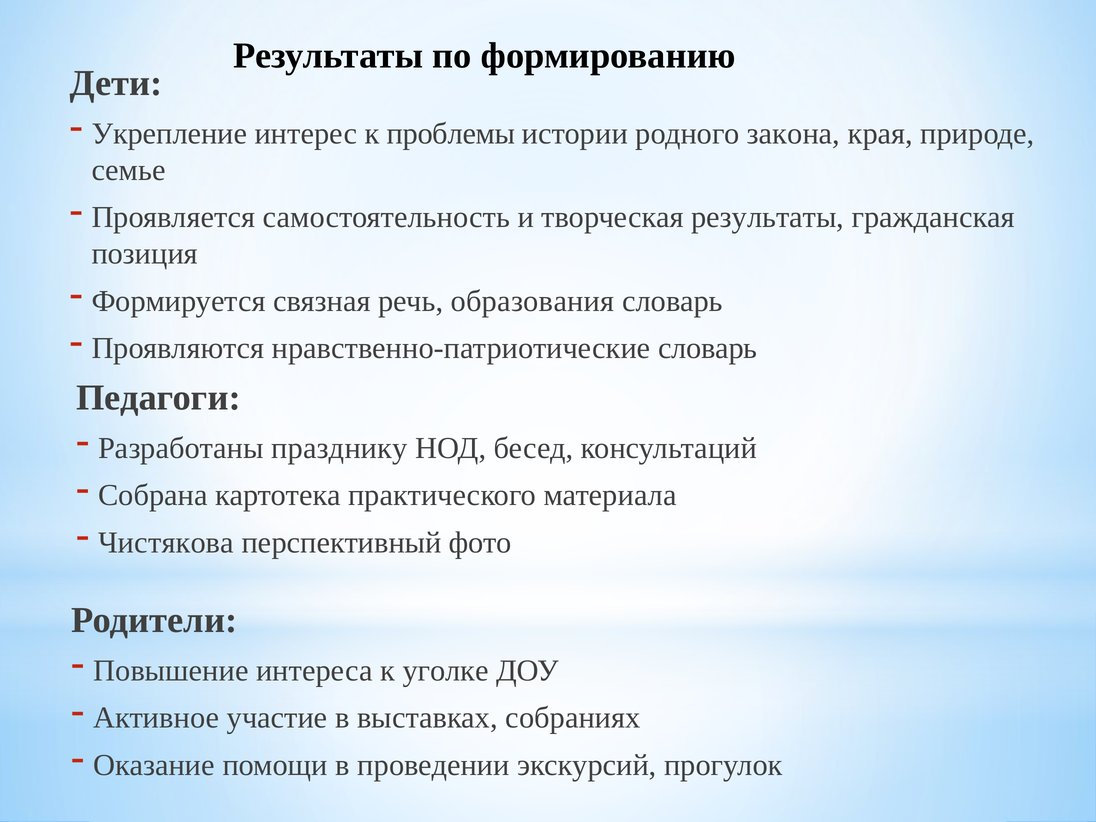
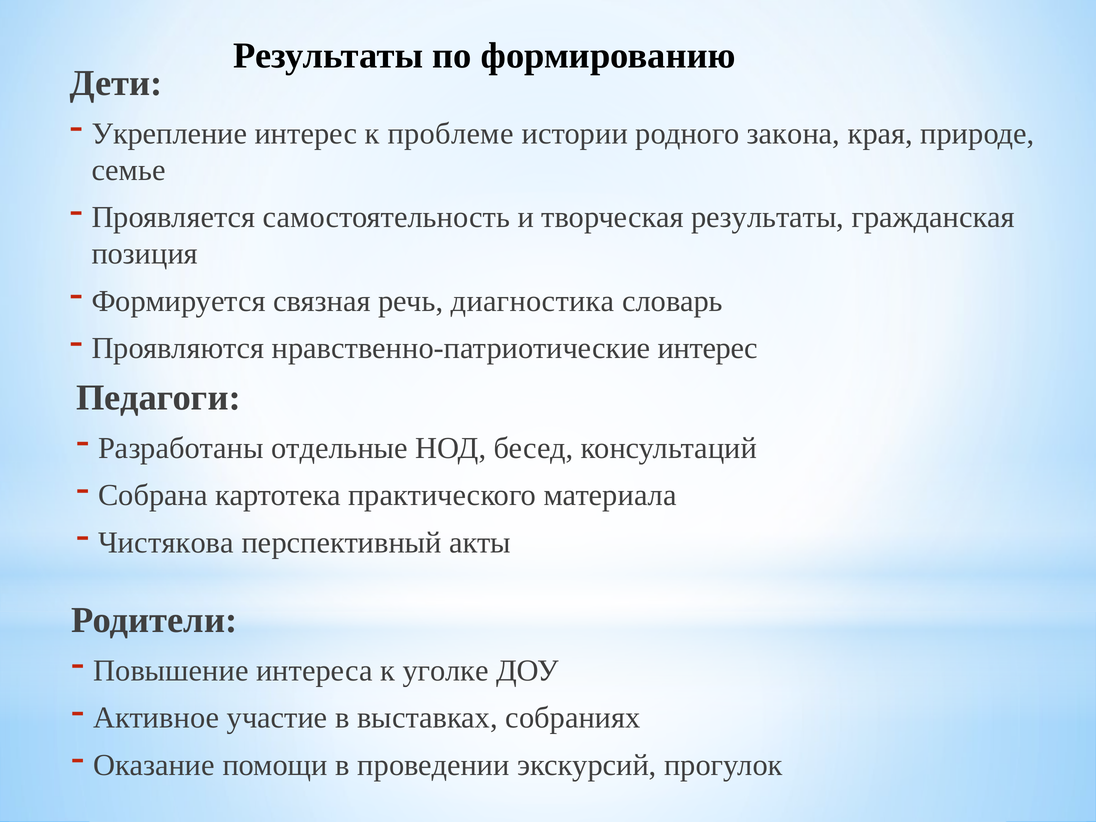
проблемы: проблемы -> проблеме (451, 134)
образования: образования -> диагностика (533, 301)
нравственно-патриотические словарь: словарь -> интерес (708, 348)
празднику: празднику -> отдельные (340, 448)
фото: фото -> акты (480, 543)
